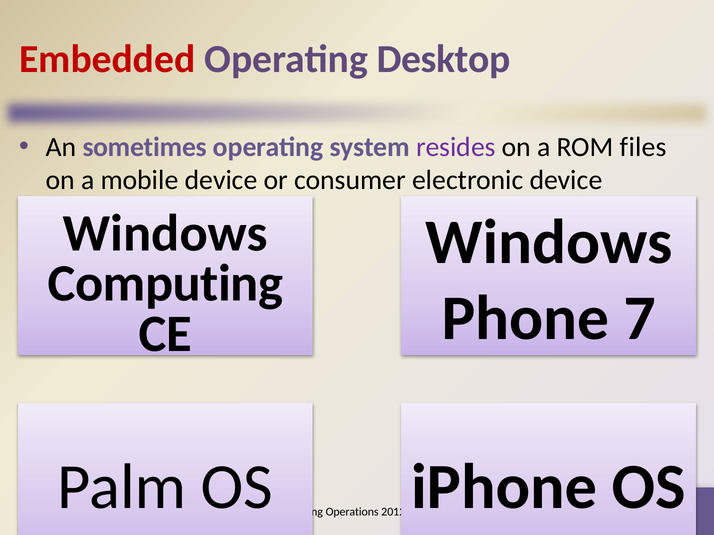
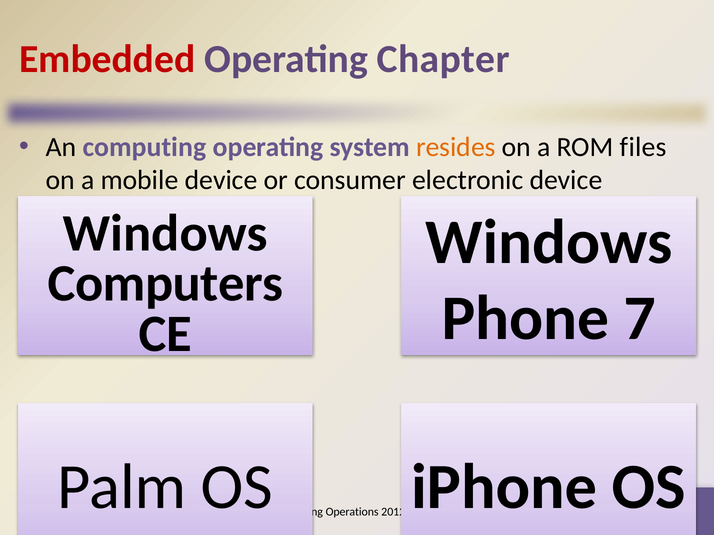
Operating Desktop: Desktop -> Chapter (443, 59)
sometimes: sometimes -> computing (145, 147)
resides colour: purple -> orange (456, 147)
Computing: Computing -> Computers (166, 284)
